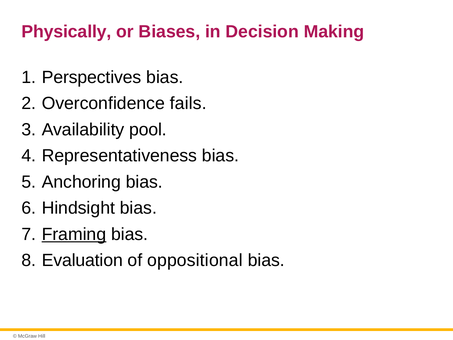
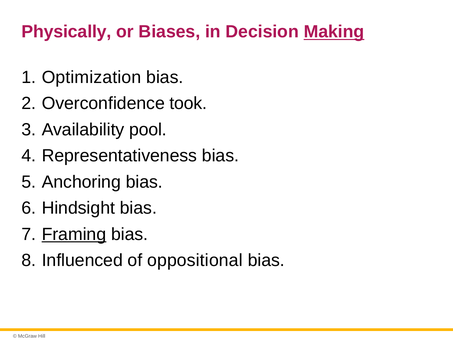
Making underline: none -> present (334, 32)
Perspectives: Perspectives -> Optimization (91, 77)
fails: fails -> took (188, 103)
Evaluation: Evaluation -> Influenced (82, 260)
